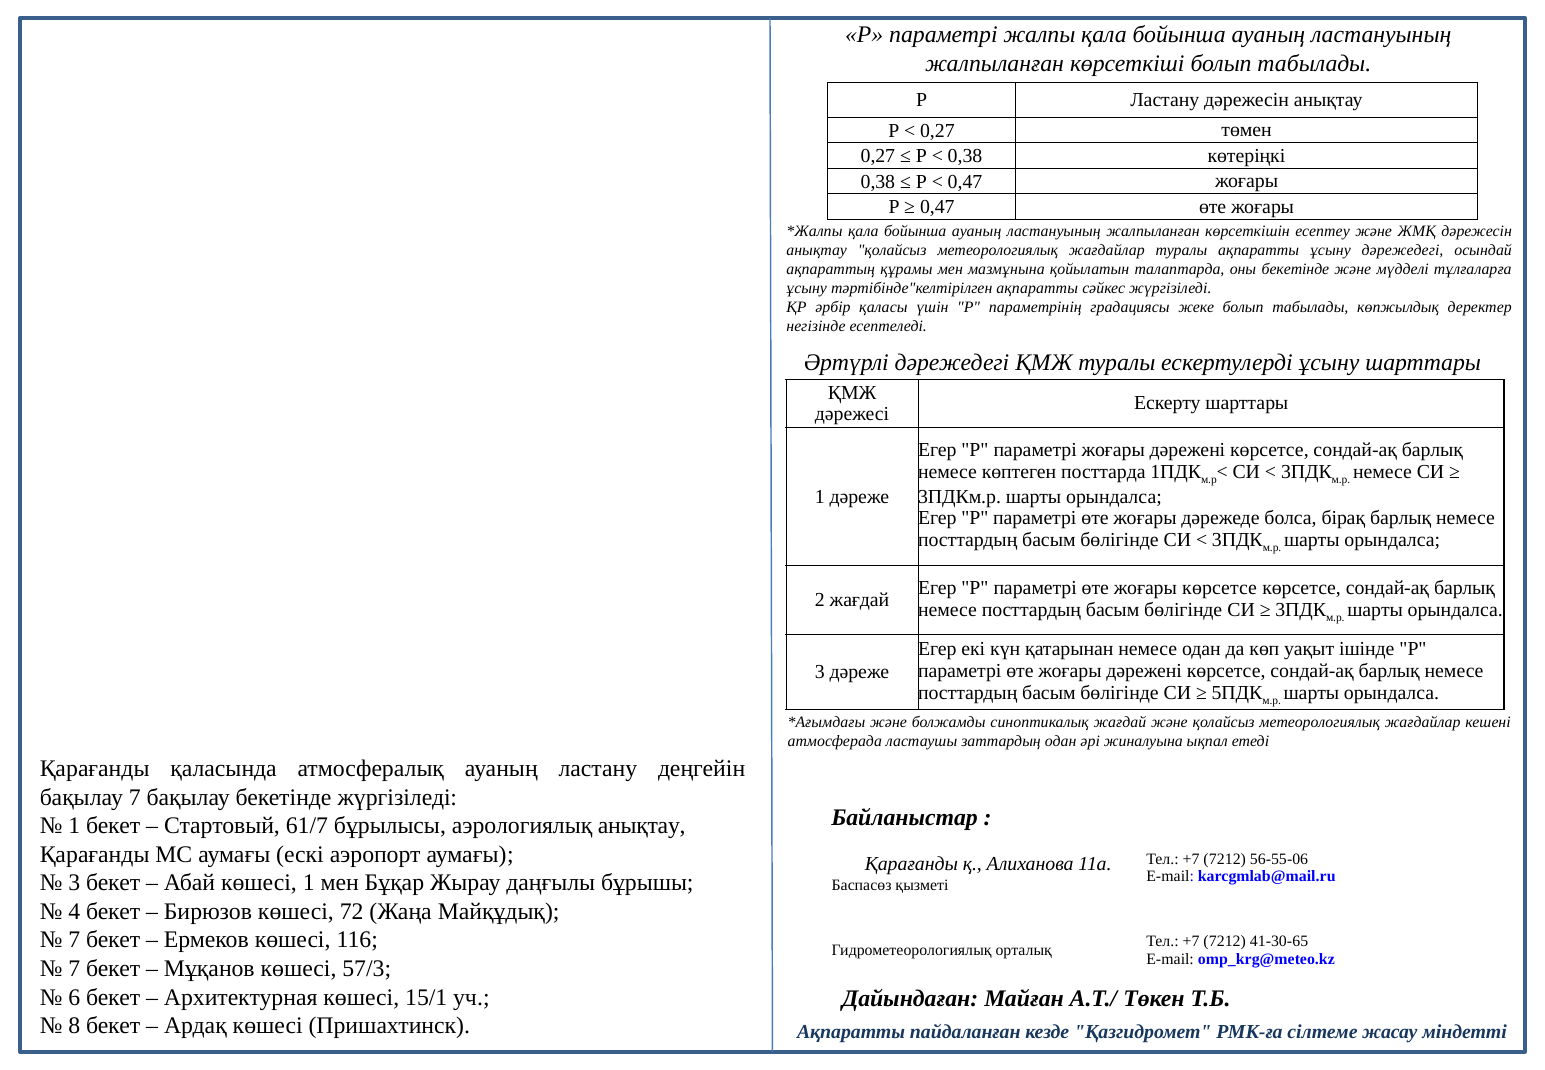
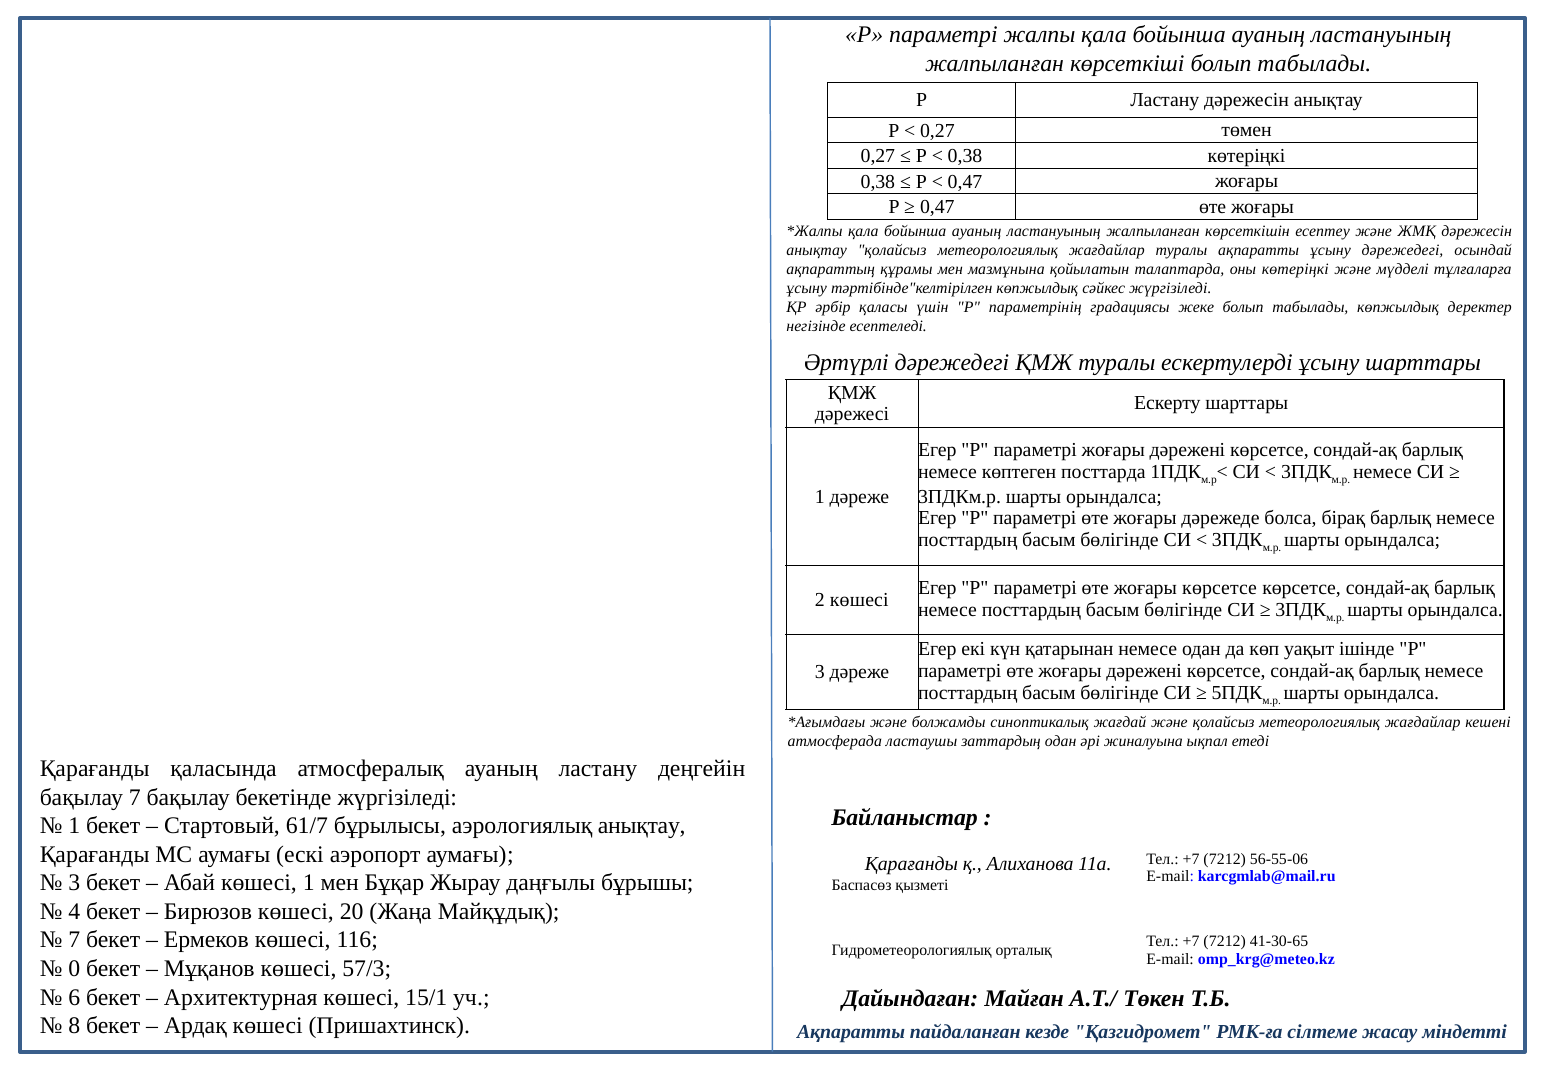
оны бекетінде: бекетінде -> көтеріңкі (1295, 269)
тәртібінде"келтірілген ақпаратты: ақпаратты -> көпжылдық (1037, 288)
2 жағдай: жағдай -> көшесі (859, 600)
72: 72 -> 20 (352, 911)
7: 7 -> 0 (74, 968)
